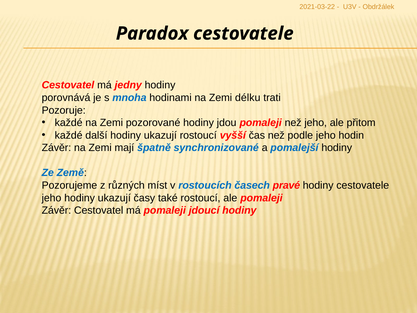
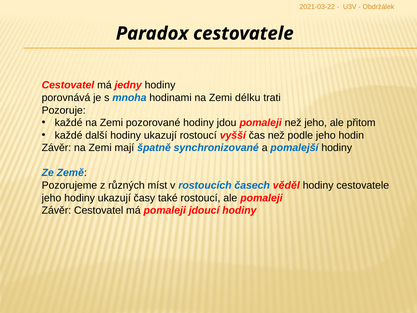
pravé: pravé -> věděl (286, 185)
